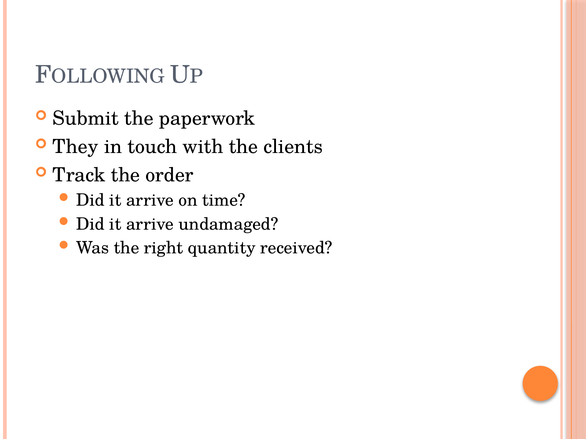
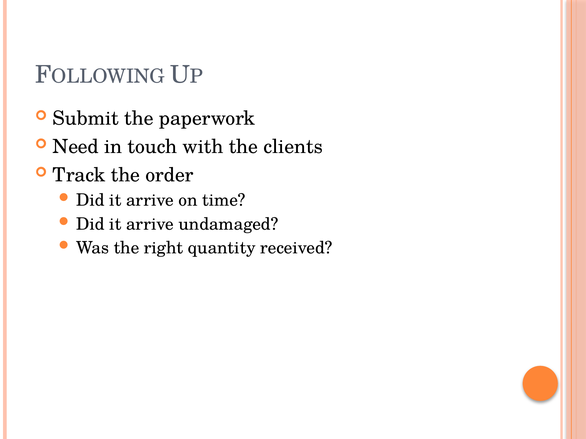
They: They -> Need (76, 147)
